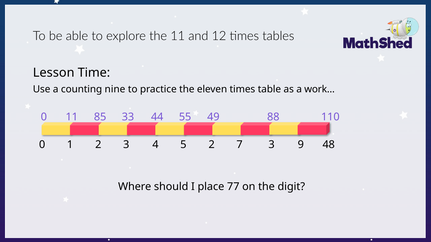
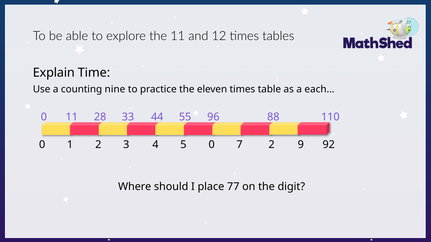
Lesson: Lesson -> Explain (54, 73)
work…: work… -> each… (319, 89)
85: 85 -> 28 (100, 117)
49: 49 -> 96 (213, 117)
5 2: 2 -> 0 (212, 145)
7 3: 3 -> 2 (272, 145)
48: 48 -> 92 (329, 145)
